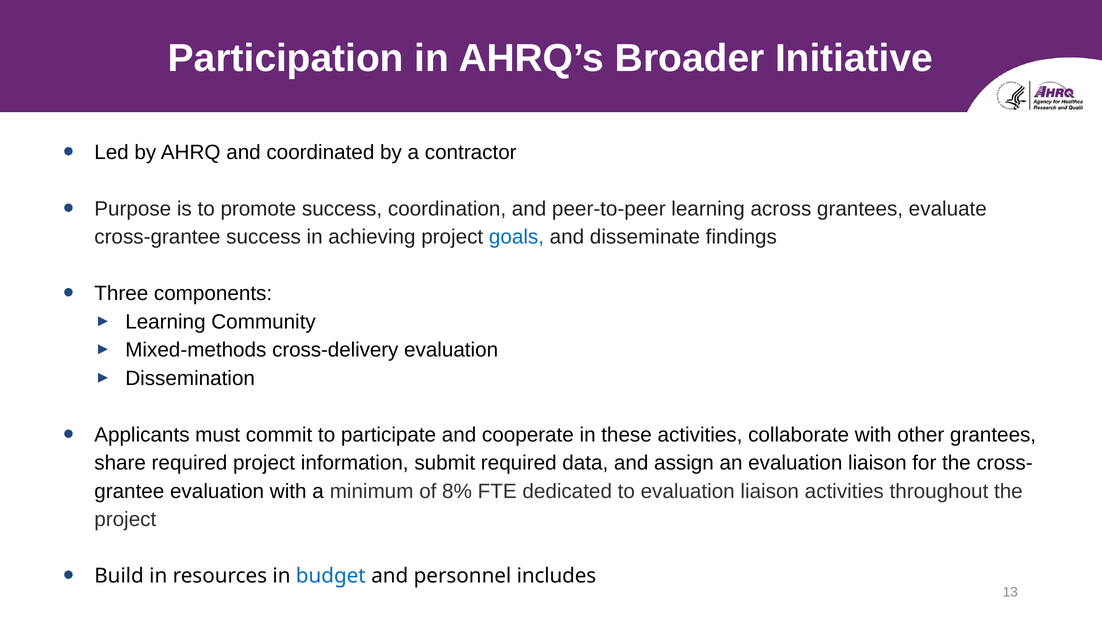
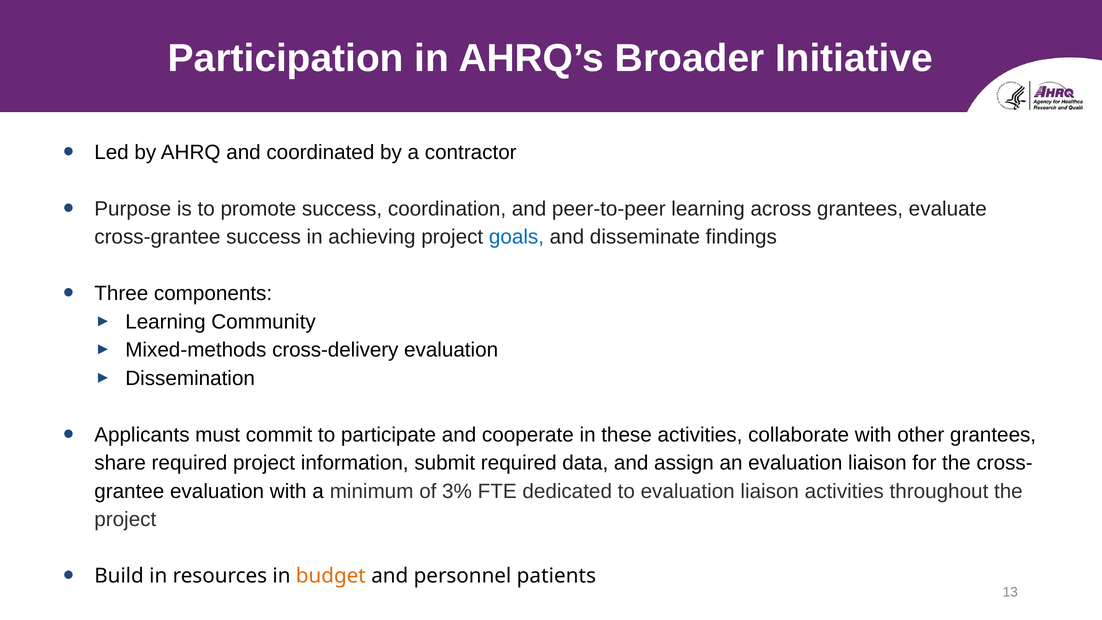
8%: 8% -> 3% (457, 491)
budget colour: blue -> orange (331, 576)
includes: includes -> patients (556, 576)
